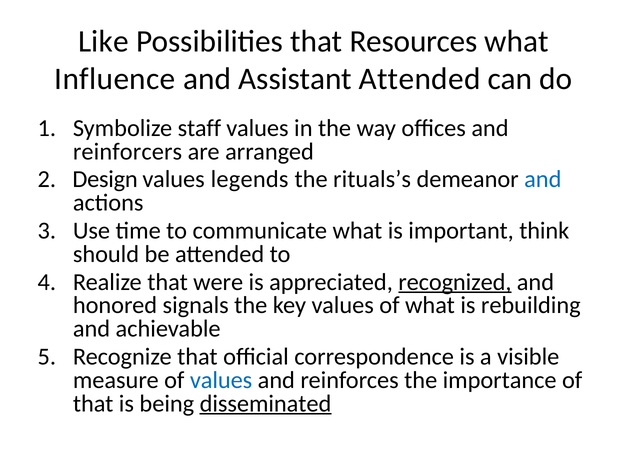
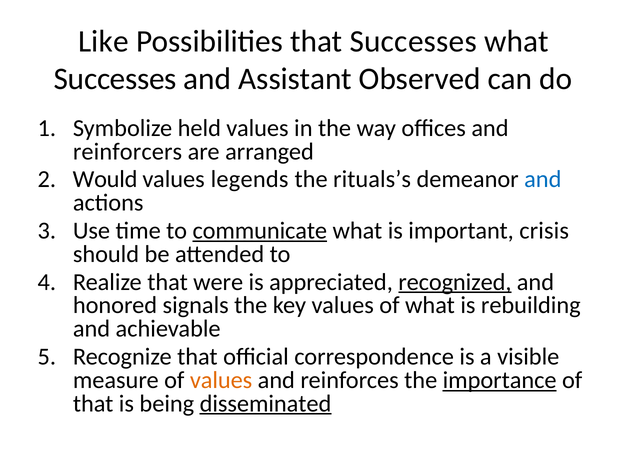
that Resources: Resources -> Successes (413, 41)
Influence: Influence -> Successes (115, 79)
Assistant Attended: Attended -> Observed (420, 79)
staff: staff -> held (199, 128)
Design: Design -> Would (105, 180)
communicate underline: none -> present (260, 231)
think: think -> crisis (544, 231)
values colour: blue -> orange (221, 380)
importance underline: none -> present (500, 380)
